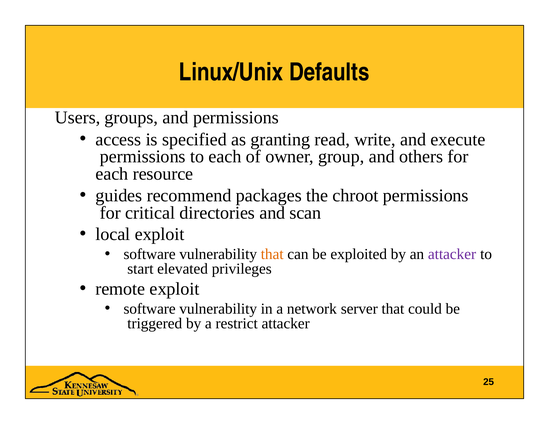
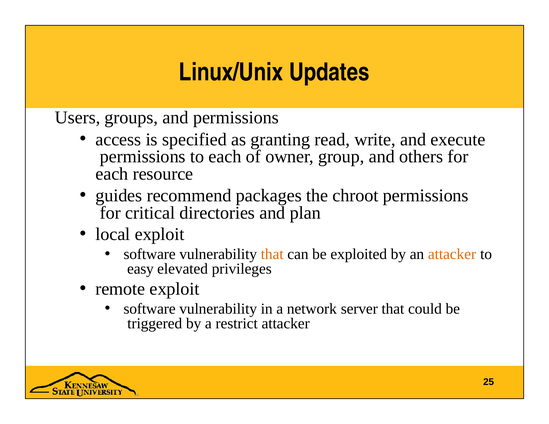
Defaults: Defaults -> Updates (329, 72)
scan: scan -> plan (305, 213)
attacker colour: purple -> orange (452, 254)
start: start -> easy (140, 269)
